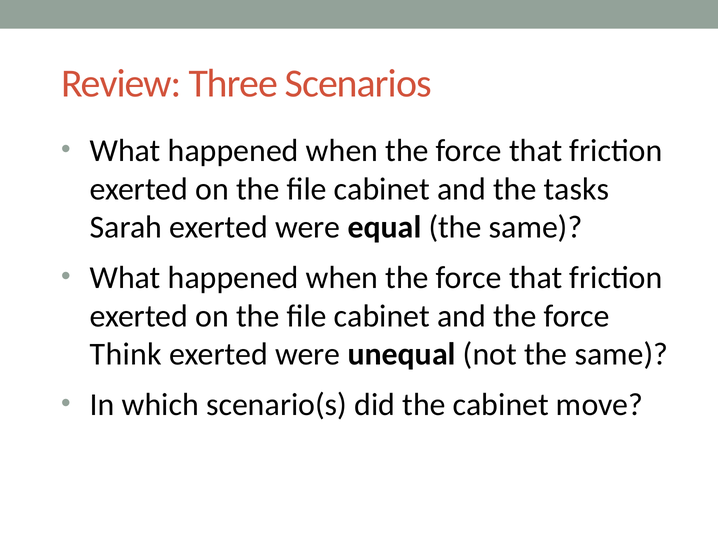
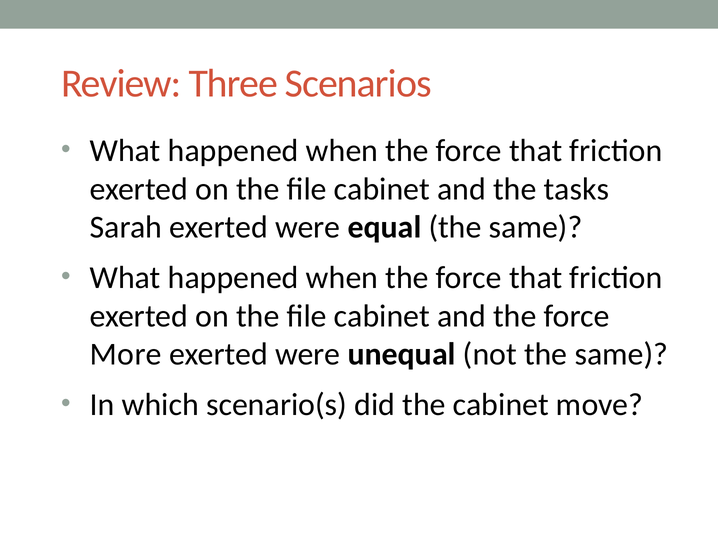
Think: Think -> More (126, 354)
